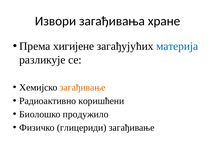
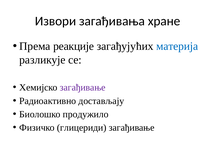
хигијене: хигијене -> реакције (74, 46)
загађивање colour: orange -> purple (83, 88)
коришћени: коришћени -> достављају (101, 101)
